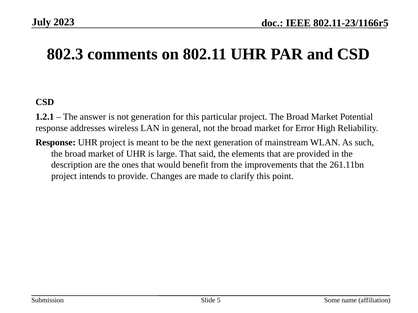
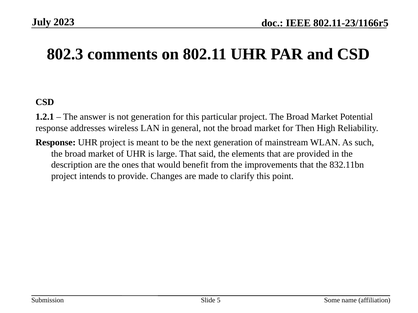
Error: Error -> Then (305, 128)
261.11bn: 261.11bn -> 832.11bn (347, 165)
